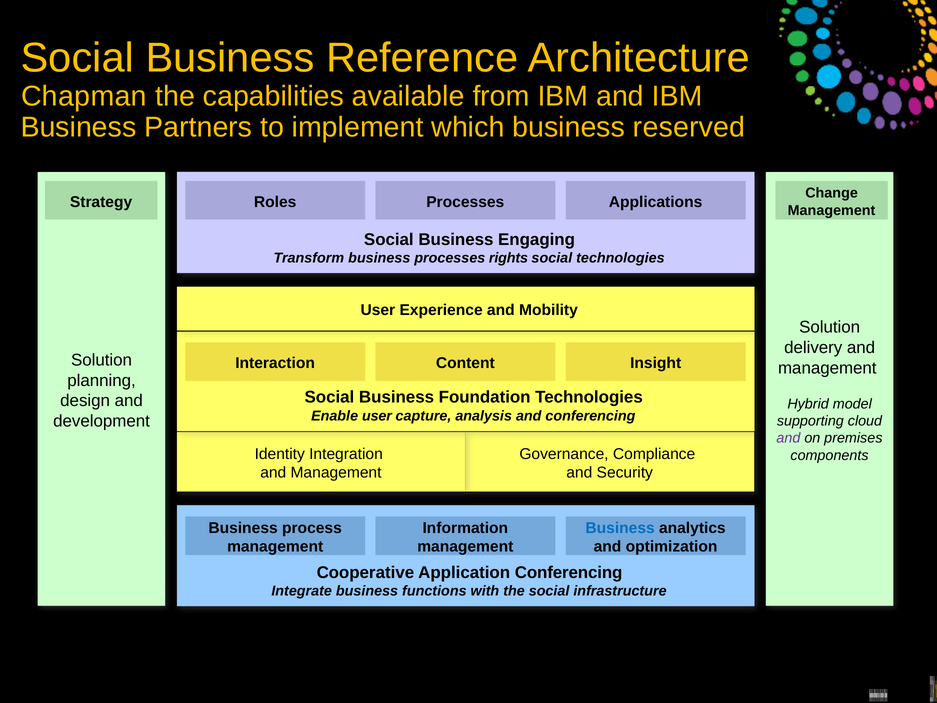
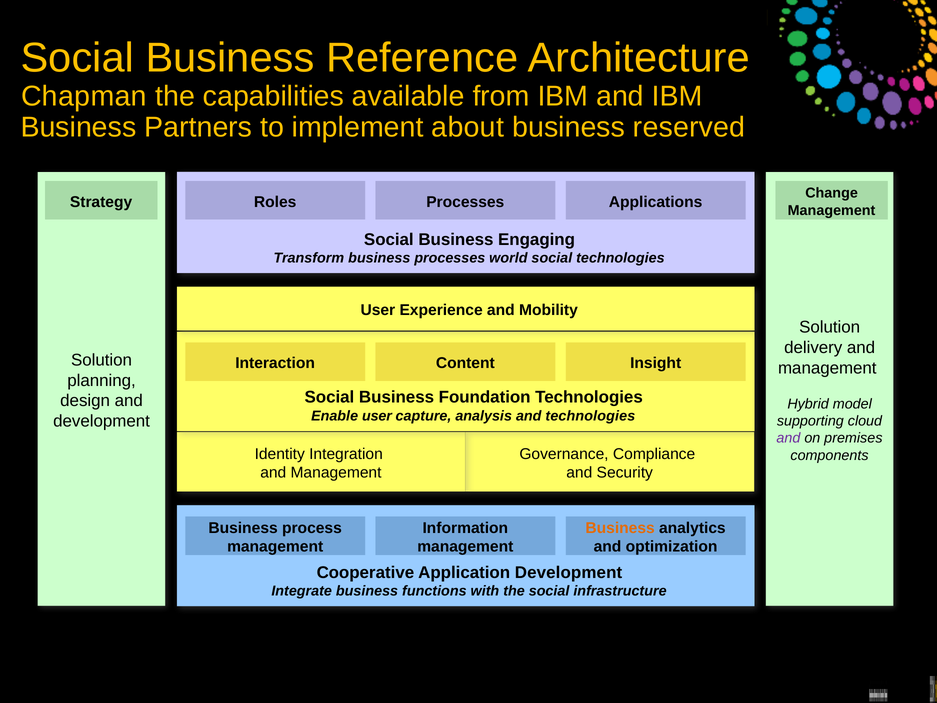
which: which -> about (468, 127)
rights: rights -> world (508, 258)
and conferencing: conferencing -> technologies (590, 416)
Business colour: blue -> orange (620, 528)
Application Conferencing: Conferencing -> Development (569, 572)
